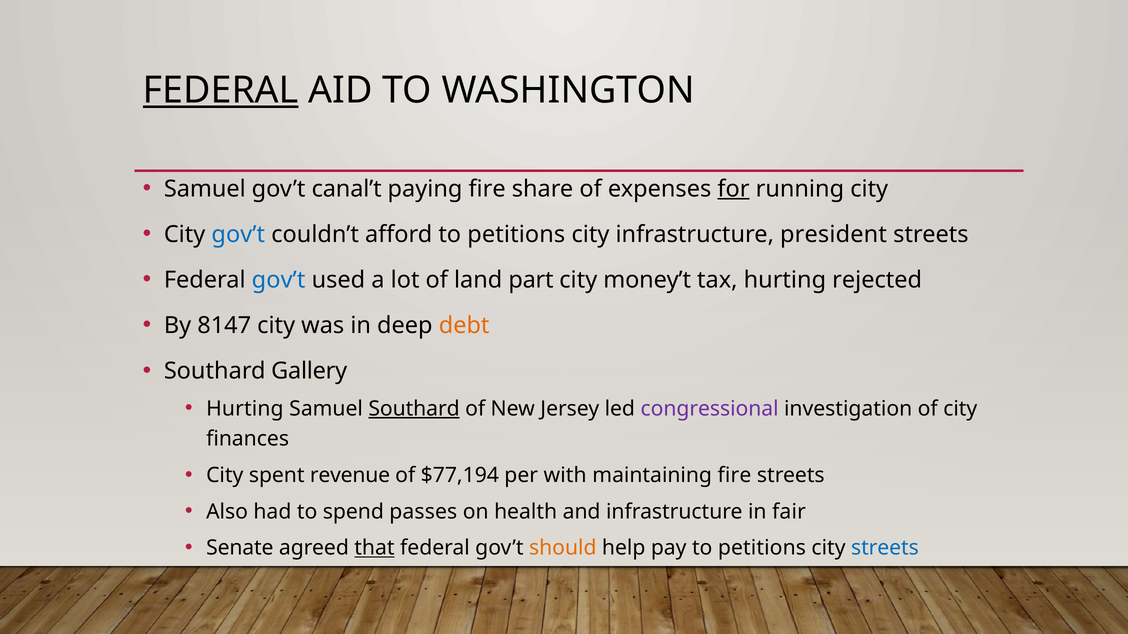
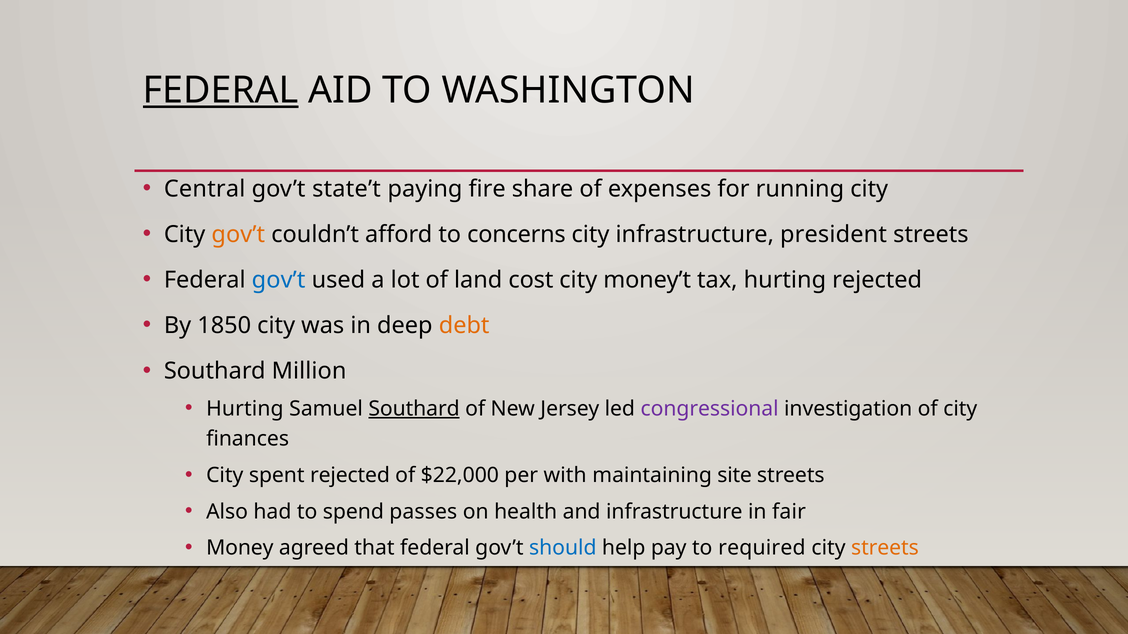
Samuel: Samuel -> Central (205, 189)
canal’t: canal’t -> state’t (346, 189)
for underline: present -> none (733, 189)
gov’t colour: blue -> orange (238, 235)
afford to petitions: petitions -> concerns (516, 235)
part: part -> cost (531, 280)
8147: 8147 -> 1850 (224, 326)
Gallery: Gallery -> Million (309, 371)
spent revenue: revenue -> rejected (350, 476)
$77,194: $77,194 -> $22,000 (460, 476)
maintaining fire: fire -> site (735, 476)
Senate: Senate -> Money (240, 548)
that underline: present -> none (374, 548)
should colour: orange -> blue (563, 548)
pay to petitions: petitions -> required (762, 548)
streets colour: blue -> orange (885, 548)
